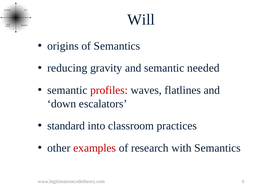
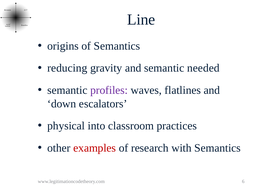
Will: Will -> Line (141, 20)
profiles colour: red -> purple (109, 90)
standard: standard -> physical (66, 126)
